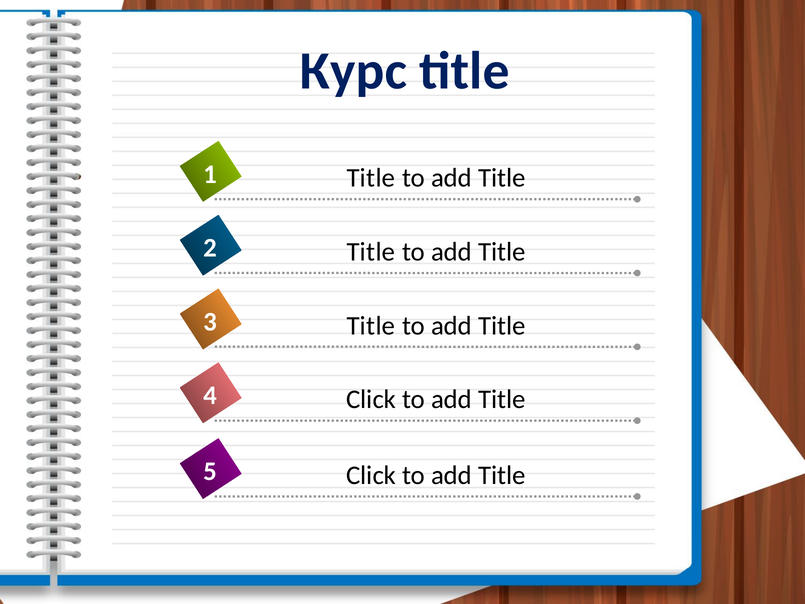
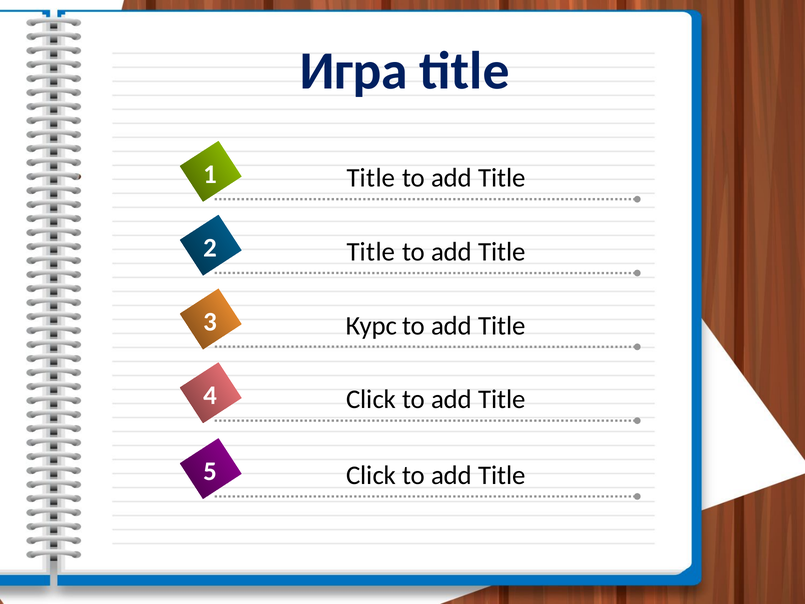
Курс: Курс -> Игра (354, 71)
Title: Title -> Курс (371, 326)
